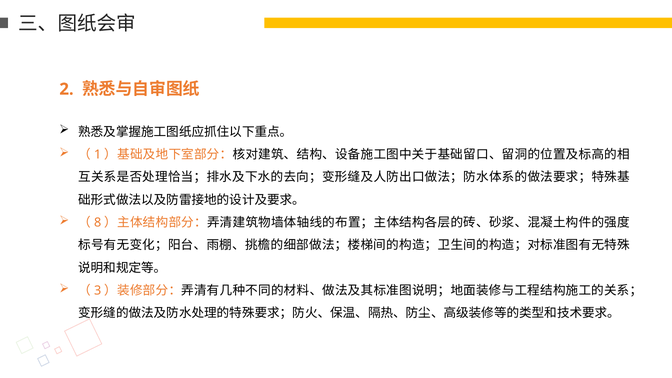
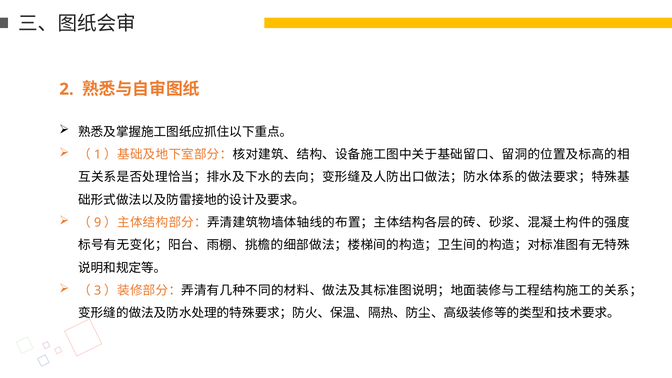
8: 8 -> 9 (98, 223)
